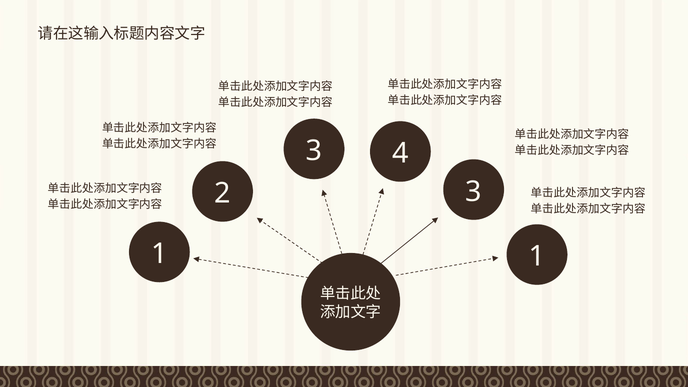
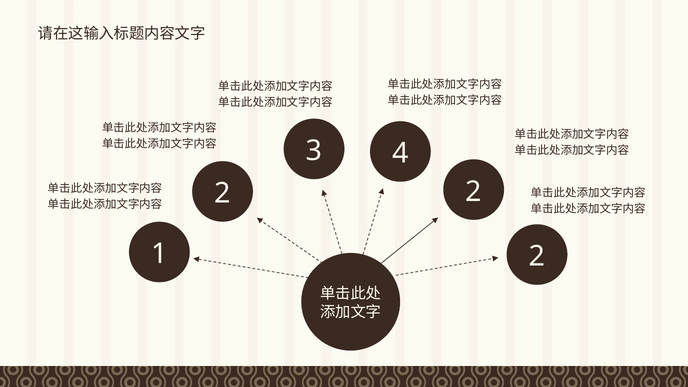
3: 3 -> 2 (474, 192)
1 1: 1 -> 2 (537, 257)
